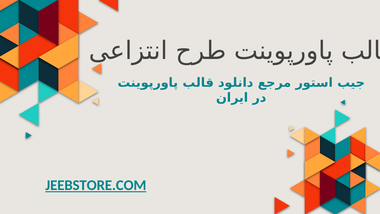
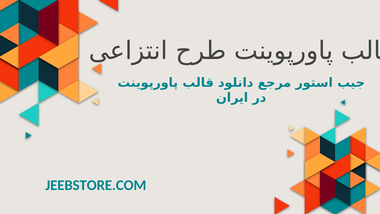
JEEBSTORE.COM underline: present -> none (96, 185)
